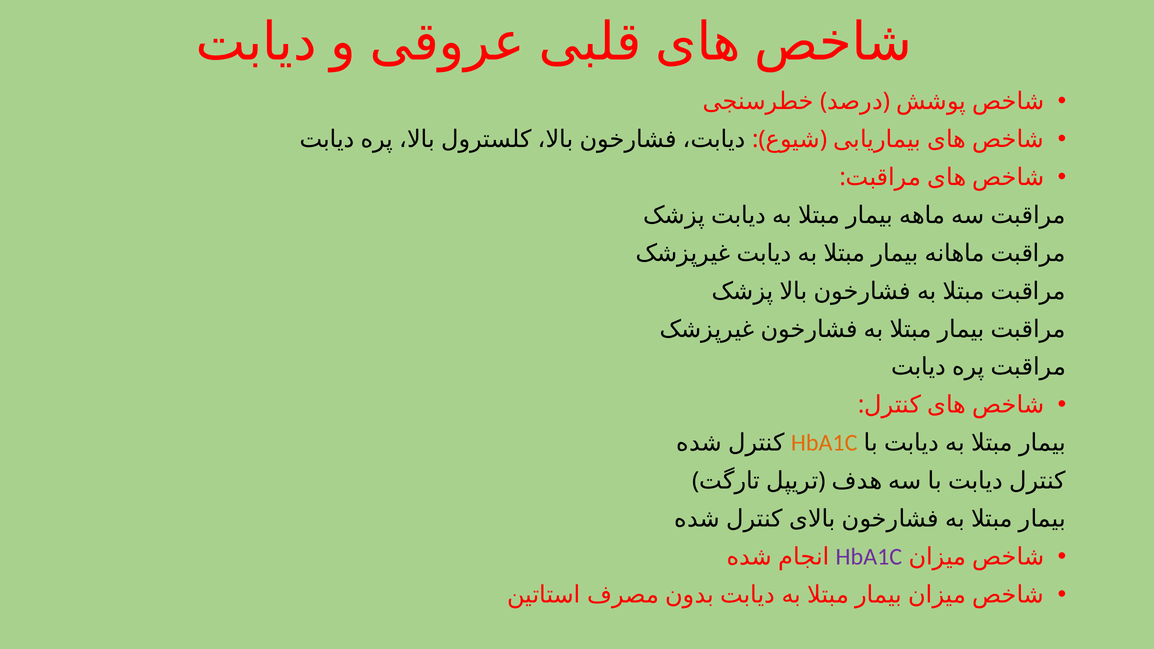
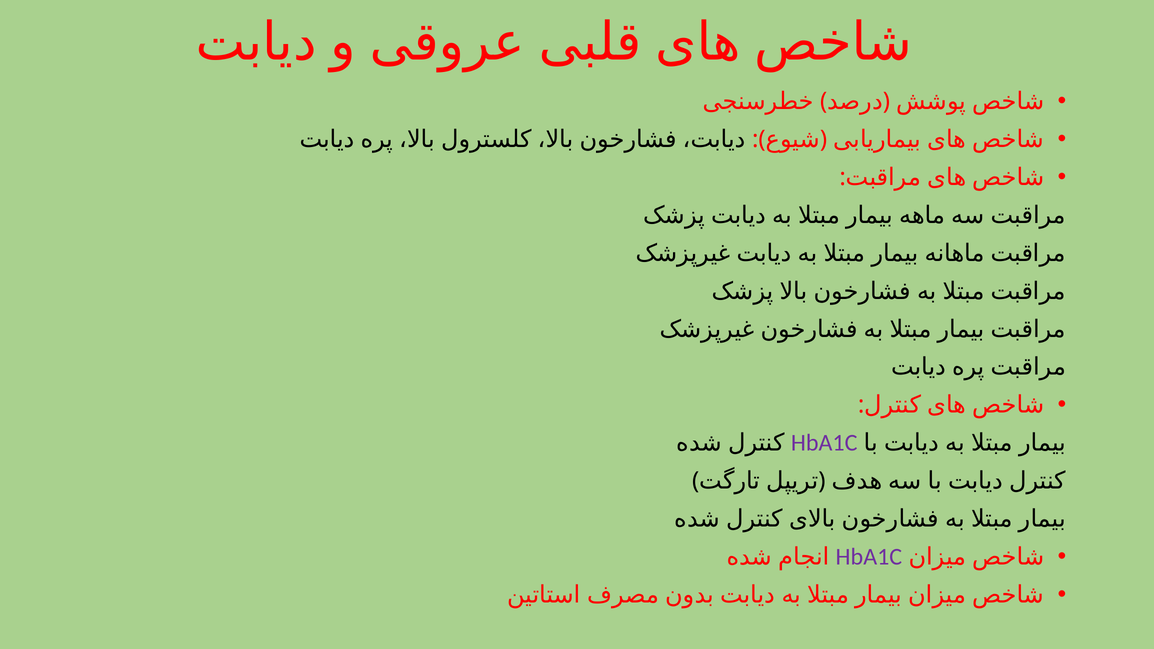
HbA1C colour: orange -> purple (824, 443)
